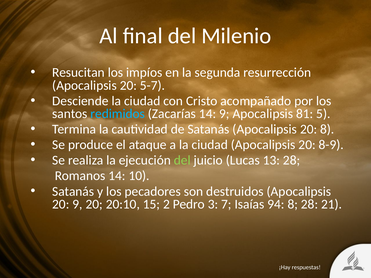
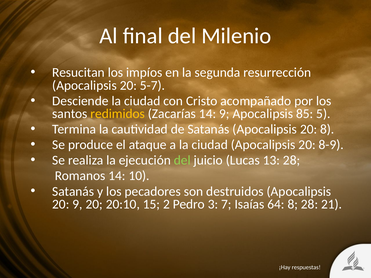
redimidos colour: light blue -> yellow (118, 114)
81: 81 -> 85 (305, 114)
94: 94 -> 64 (276, 204)
